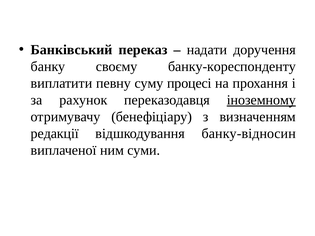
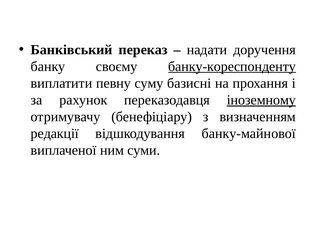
банку-кореспонденту underline: none -> present (232, 67)
процесі: процесі -> базисні (189, 83)
банку-відносин: банку-відносин -> банку-майнової (249, 134)
